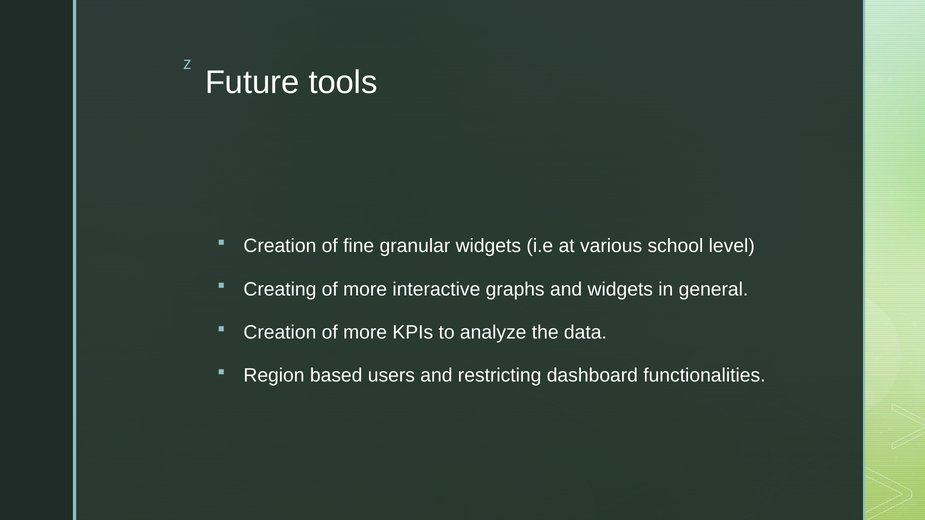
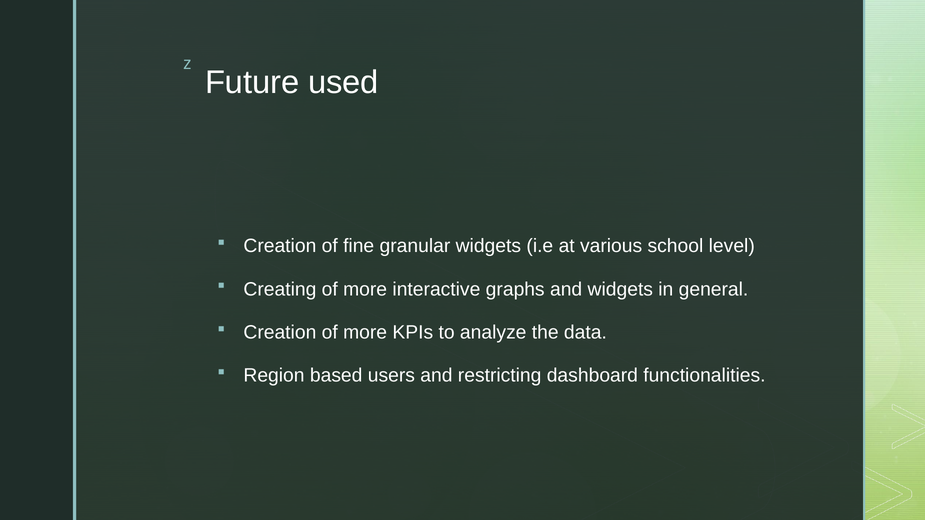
tools: tools -> used (343, 82)
